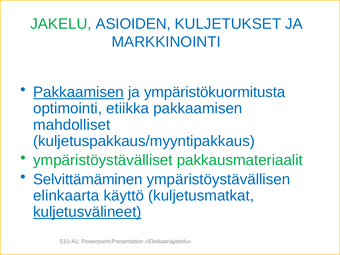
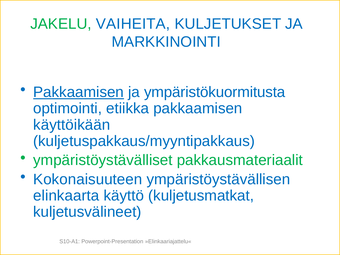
ASIOIDEN: ASIOIDEN -> VAIHEITA (133, 24)
mahdolliset: mahdolliset -> käyttöikään (72, 125)
Selvittämäminen: Selvittämäminen -> Kokonaisuuteen (88, 179)
kuljetusvälineet underline: present -> none (87, 212)
